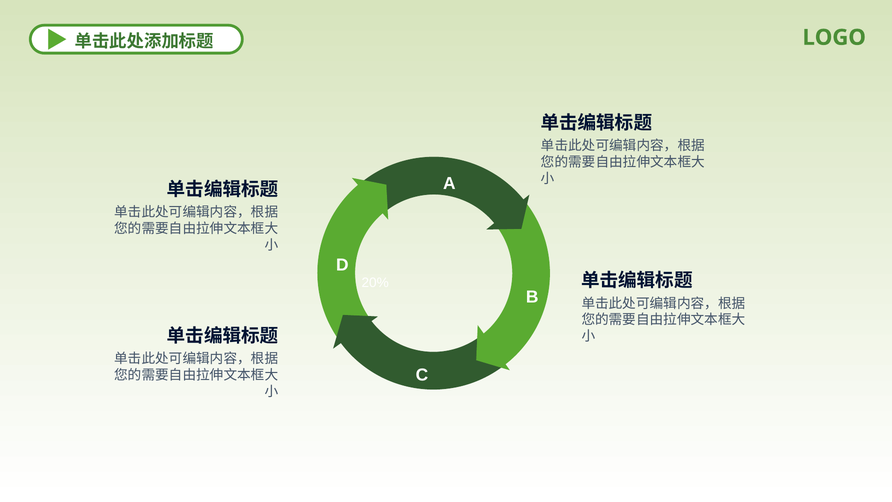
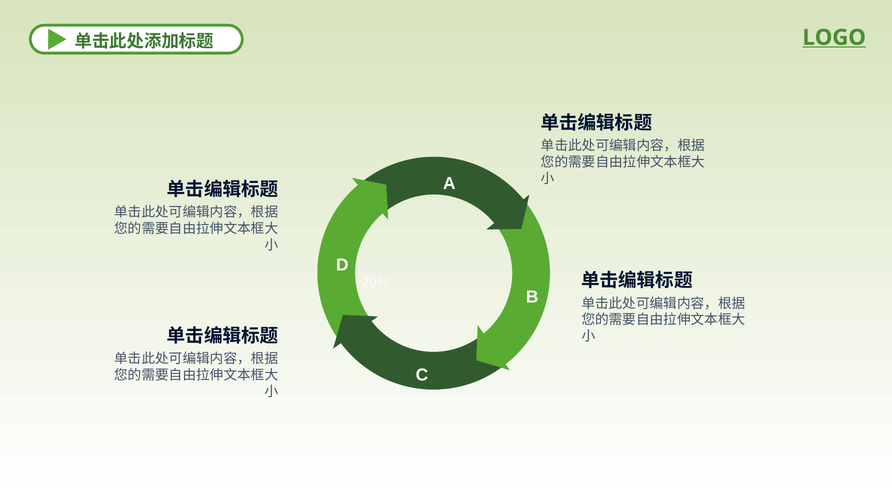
LOGO underline: none -> present (834, 37)
